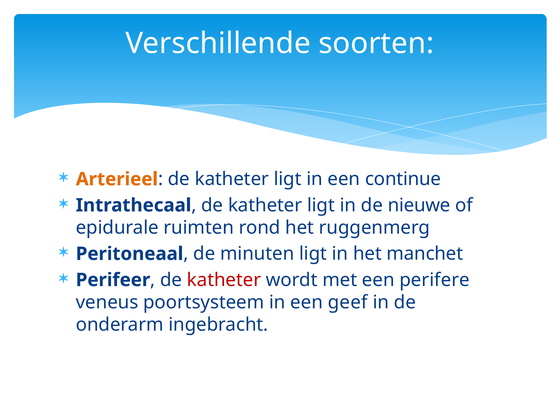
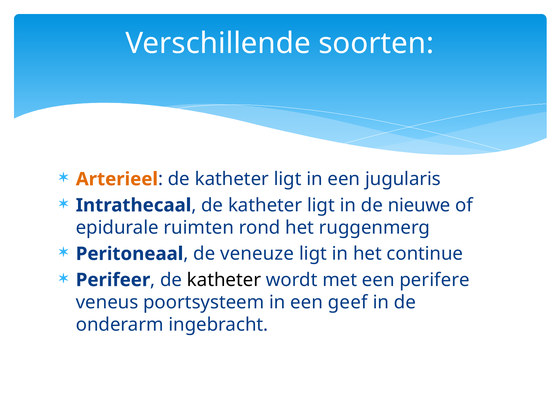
continue: continue -> jugularis (403, 179)
minuten: minuten -> veneuze (257, 254)
manchet: manchet -> continue (425, 254)
katheter colour: red -> black (224, 280)
